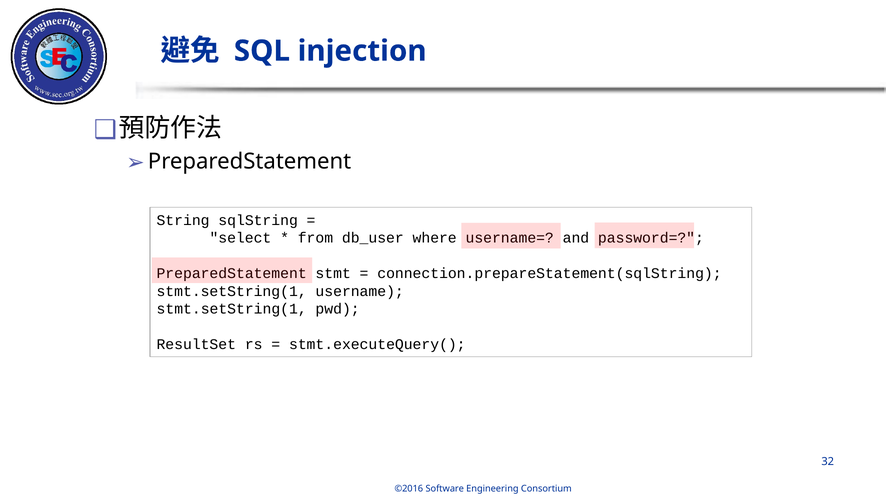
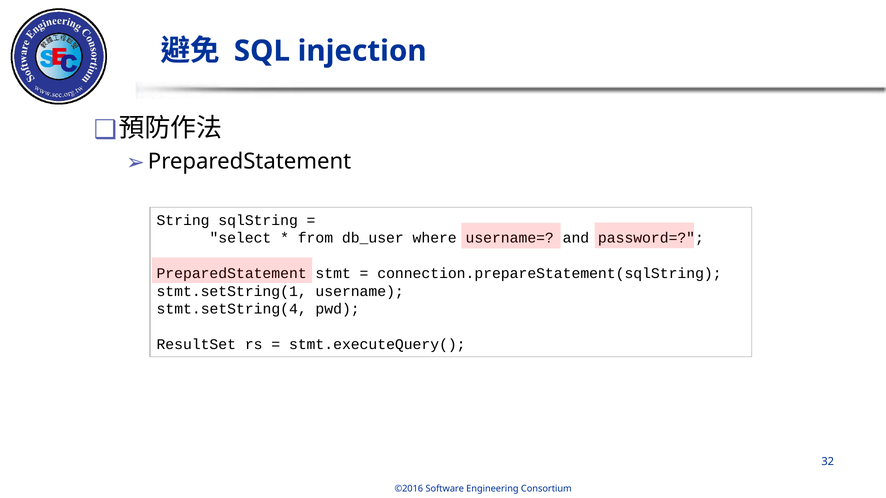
stmt.setString(1: stmt.setString(1 -> stmt.setString(4 (232, 309)
